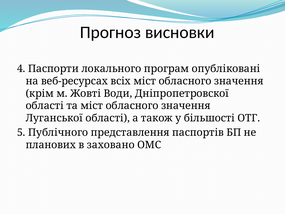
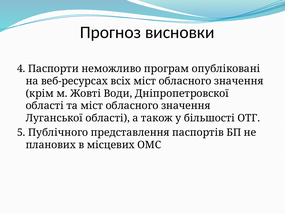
локального: локального -> неможливо (111, 69)
заховано: заховано -> місцевих (111, 145)
